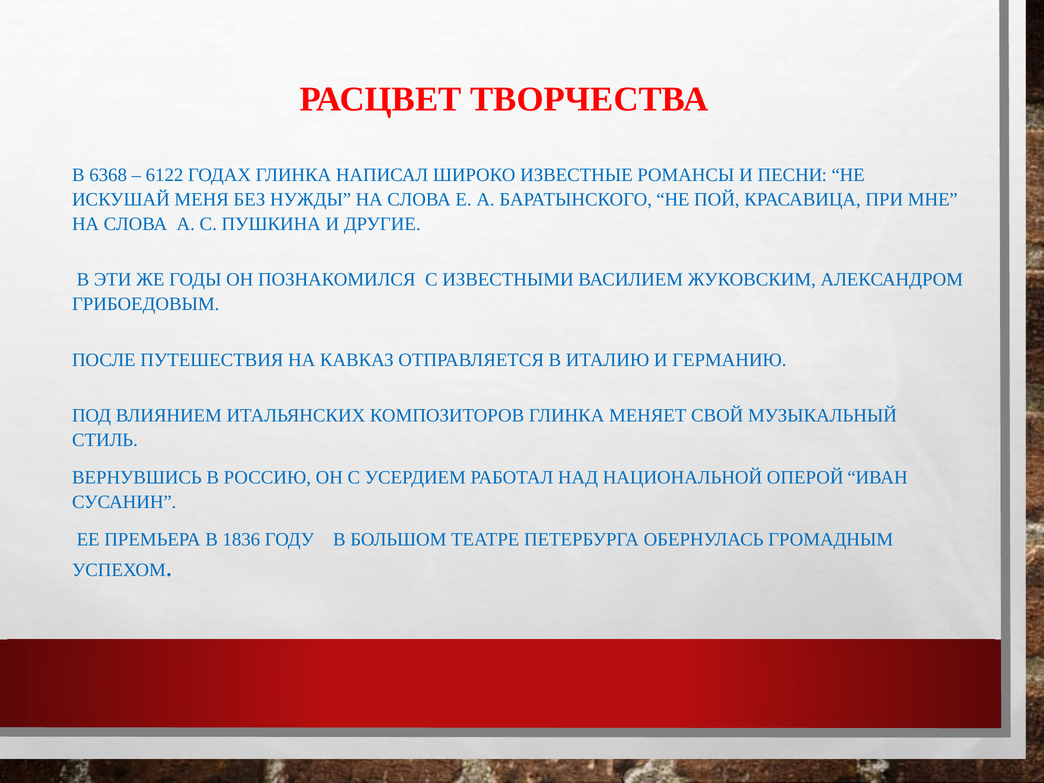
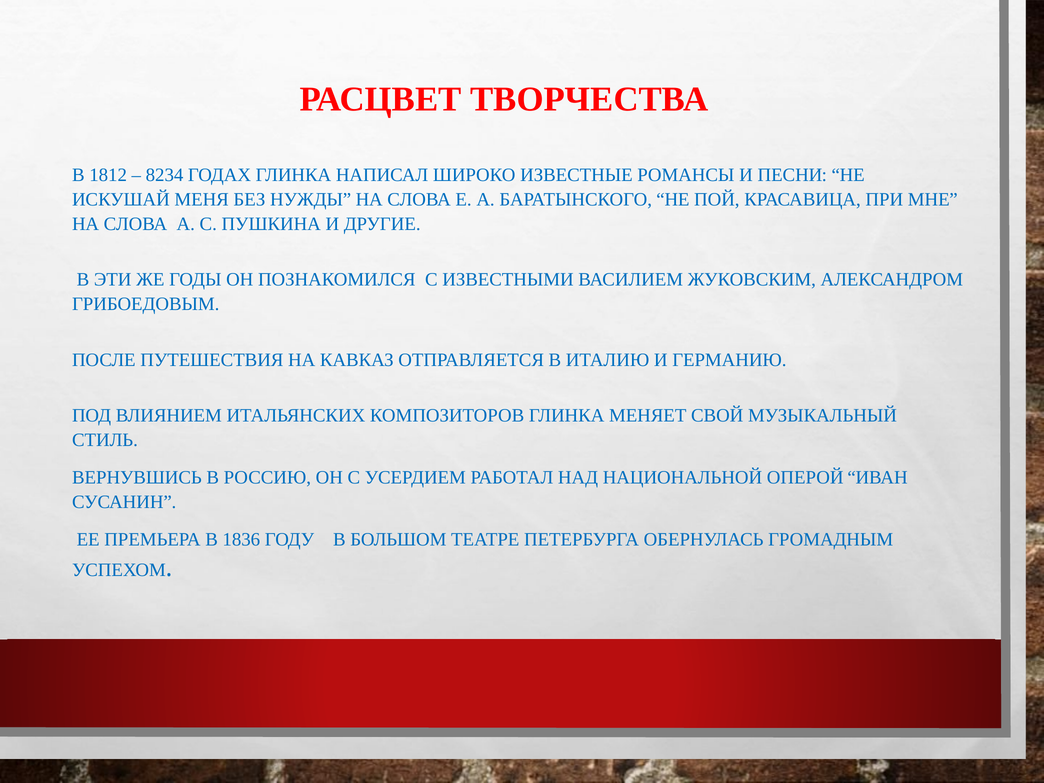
6368: 6368 -> 1812 (108, 175)
6122: 6122 -> 8234 (165, 175)
